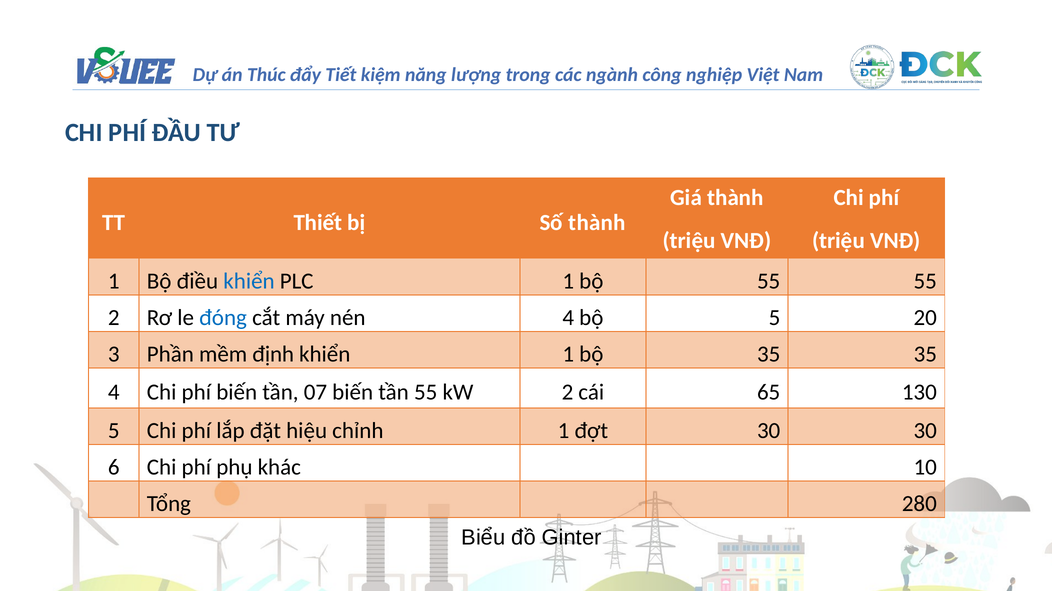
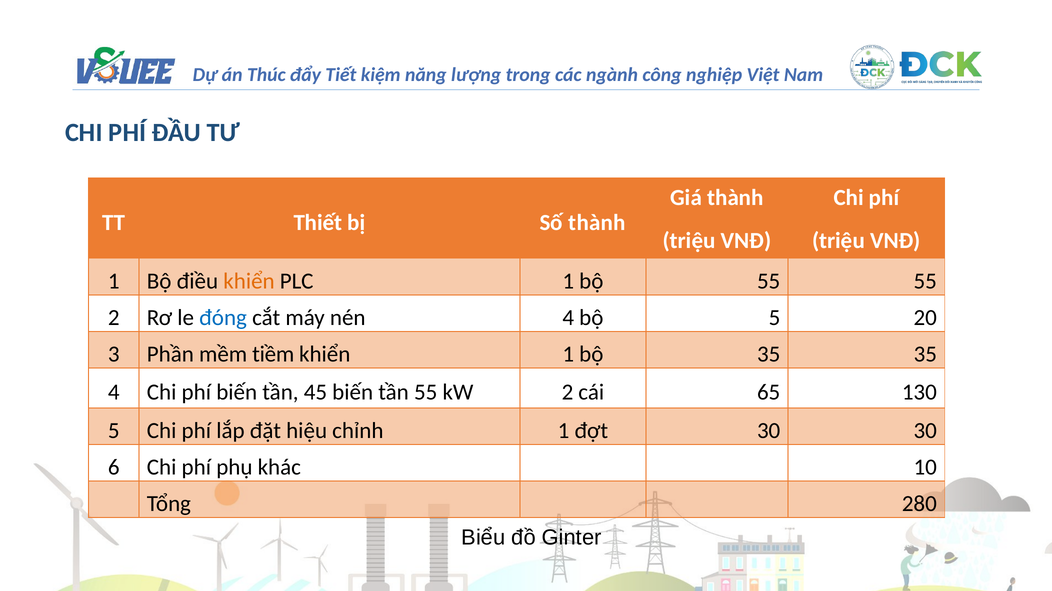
khiển colour: blue -> orange (249, 281)
định: định -> tiềm (273, 355)
07: 07 -> 45 (315, 393)
